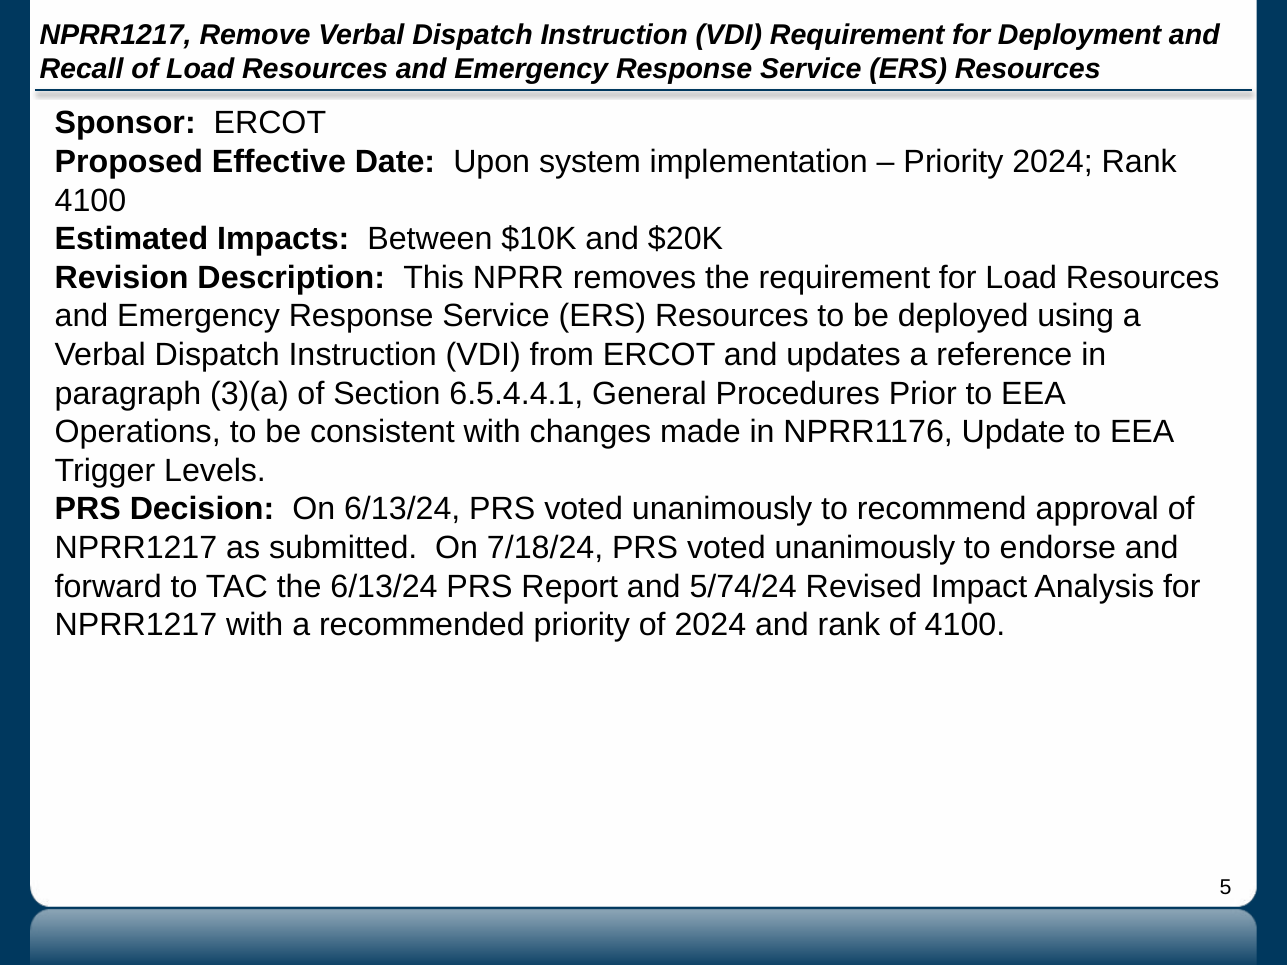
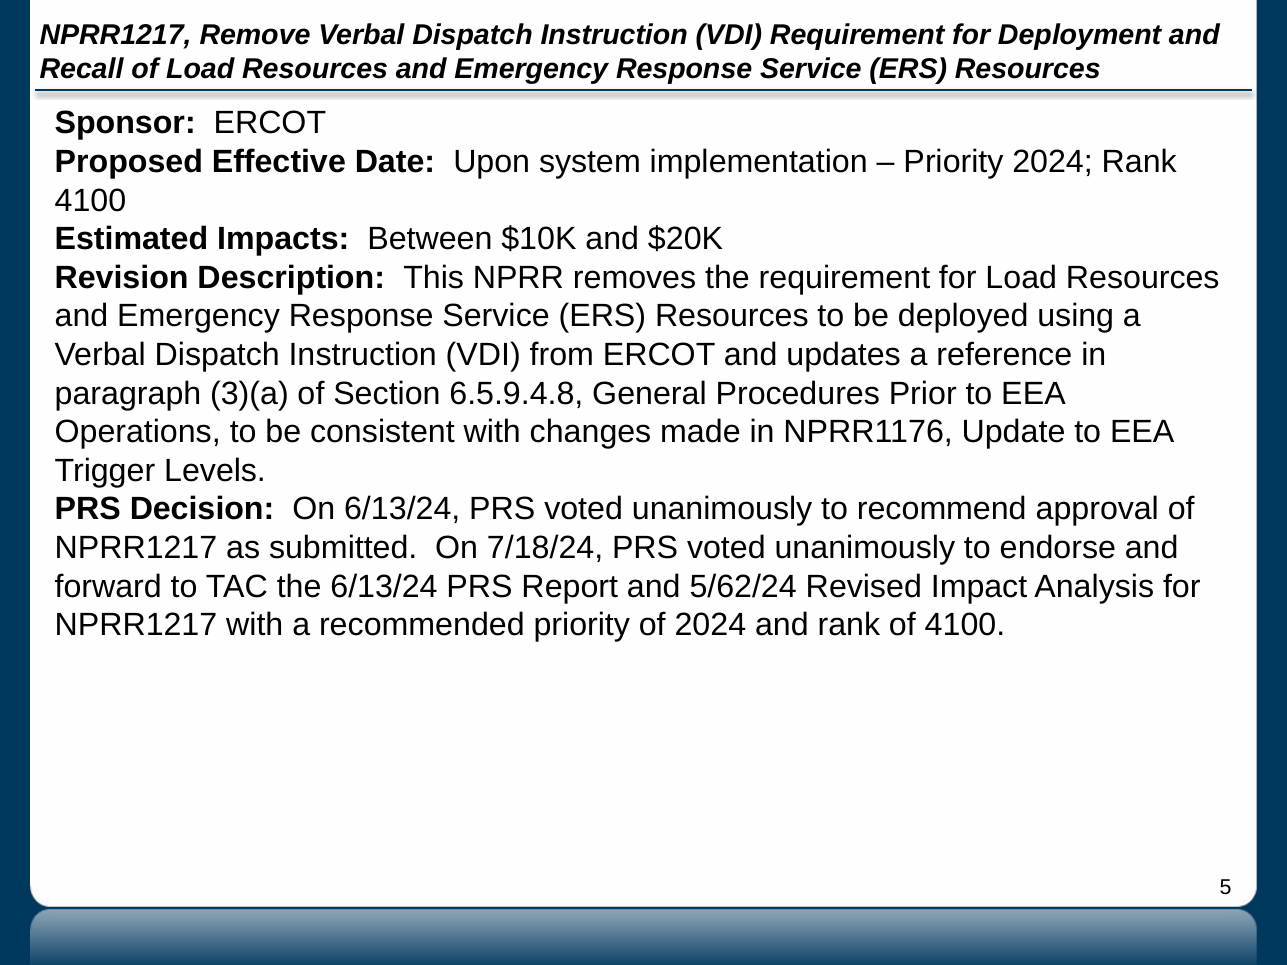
6.5.4.4.1: 6.5.4.4.1 -> 6.5.9.4.8 (516, 394)
5/74/24: 5/74/24 -> 5/62/24 (743, 587)
